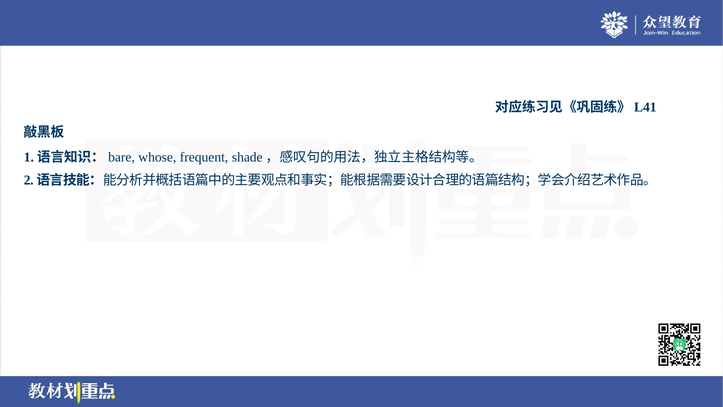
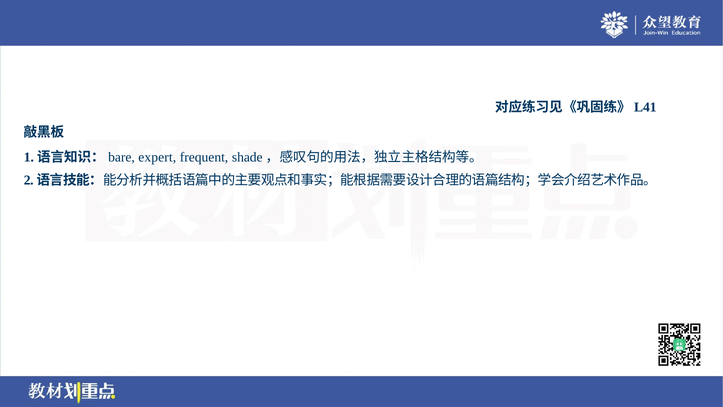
whose: whose -> expert (157, 157)
